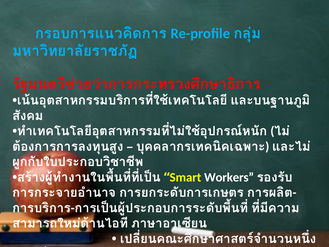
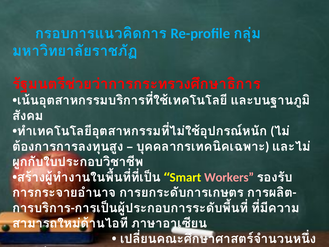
Workers colour: white -> pink (229, 177)
